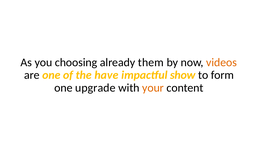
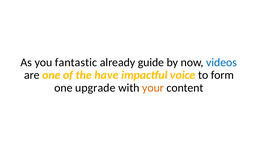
choosing: choosing -> fantastic (76, 63)
them: them -> guide (151, 63)
videos colour: orange -> blue (222, 63)
show: show -> voice (183, 75)
